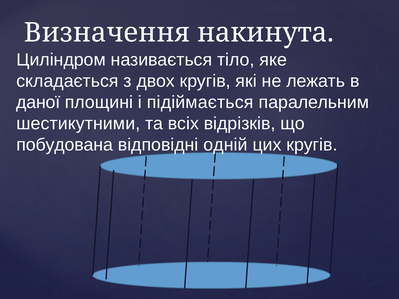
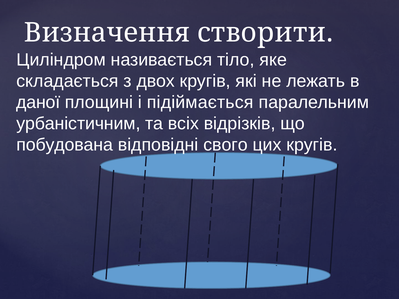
накинута: накинута -> створити (265, 33)
шестикутними: шестикутними -> урбаністичним (78, 124)
одній: одній -> свого (226, 145)
